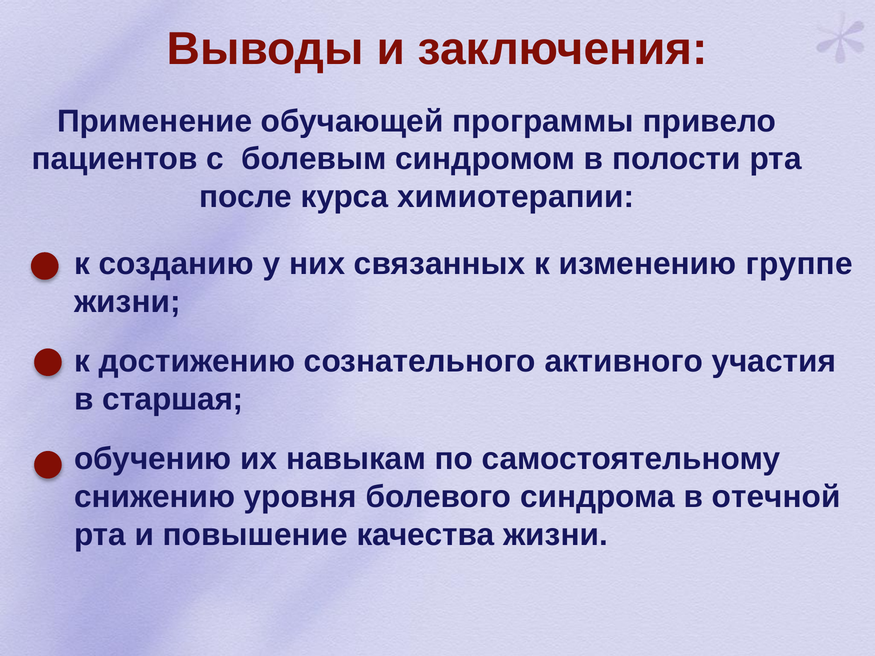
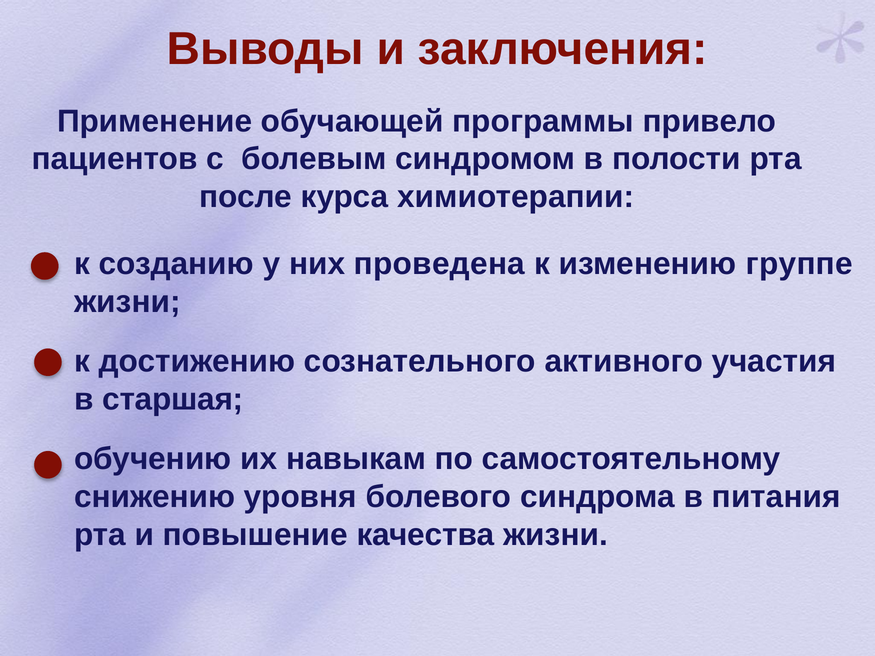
связанных: связанных -> проведена (439, 264)
отечной: отечной -> питания (776, 497)
